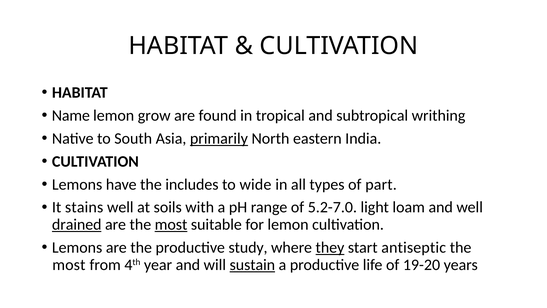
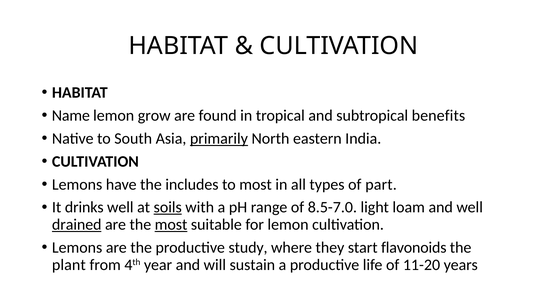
writhing: writhing -> benefits (438, 115)
to wide: wide -> most (256, 184)
stains: stains -> drinks (84, 207)
soils underline: none -> present (168, 207)
5.2-7.0: 5.2-7.0 -> 8.5-7.0 (332, 207)
they underline: present -> none (330, 247)
antiseptic: antiseptic -> flavonoids (414, 247)
most: most -> plant (69, 265)
sustain underline: present -> none (252, 265)
19-20: 19-20 -> 11-20 (421, 265)
